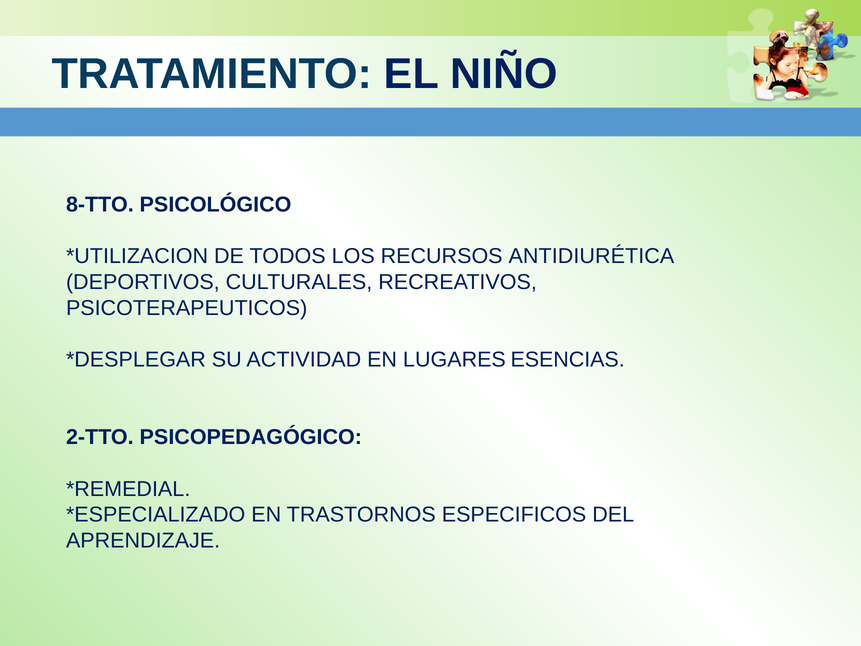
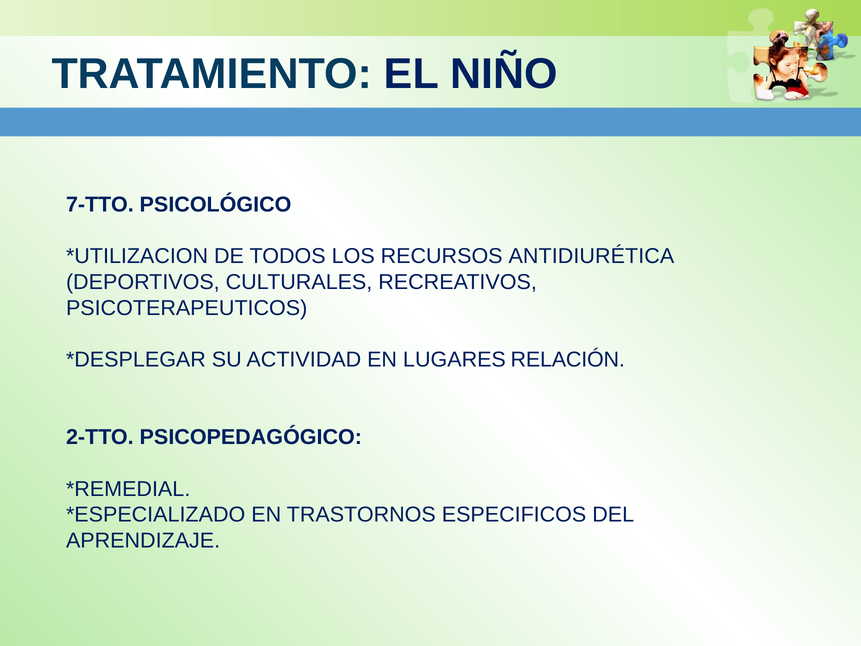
8-TTO: 8-TTO -> 7-TTO (100, 205)
ESENCIAS: ESENCIAS -> RELACIÓN (568, 360)
